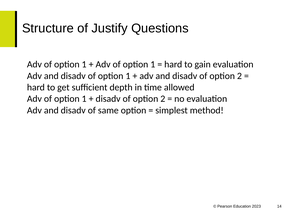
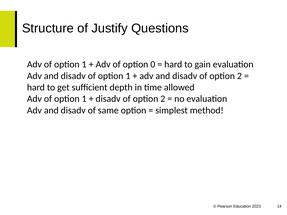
1: 1 -> 0 (153, 64)
